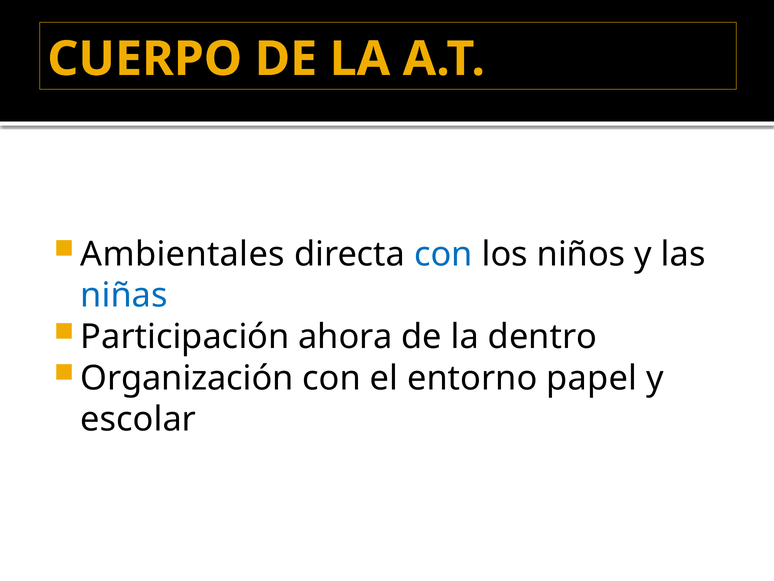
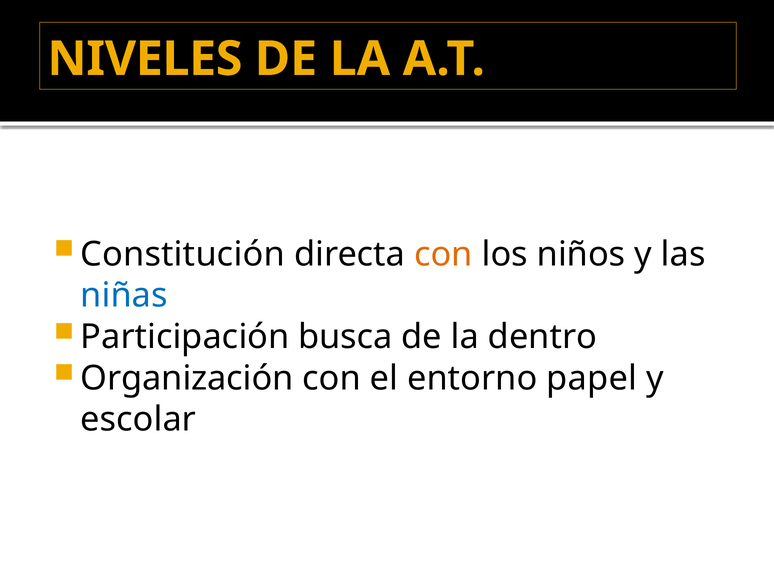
CUERPO: CUERPO -> NIVELES (145, 59)
Ambientales: Ambientales -> Constitución (183, 254)
con colour: blue -> orange (443, 254)
ahora: ahora -> busca (345, 337)
